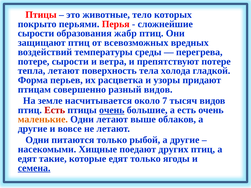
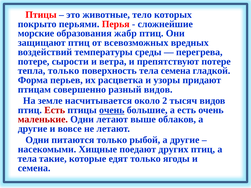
сырости: сырости -> морские (36, 33)
тепла летают: летают -> только (64, 71)
тела холода: холода -> семена (176, 71)
7: 7 -> 2 (165, 101)
маленькие colour: orange -> red (43, 120)
едят: едят -> тела (27, 159)
семена underline: present -> none (34, 168)
